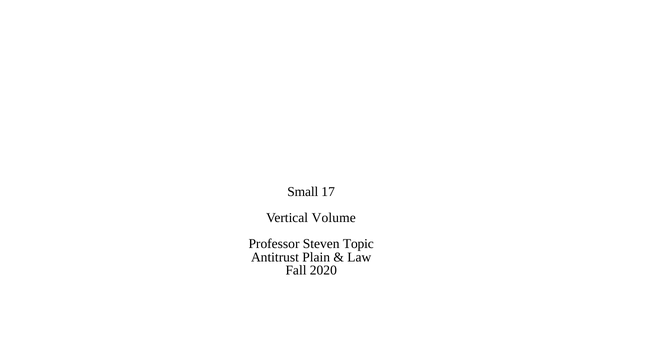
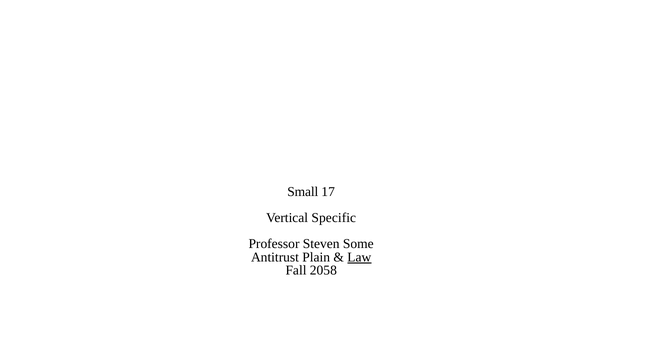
Volume: Volume -> Specific (334, 218)
Topic: Topic -> Some (358, 244)
Law underline: none -> present (359, 257)
2020: 2020 -> 2058 (323, 270)
